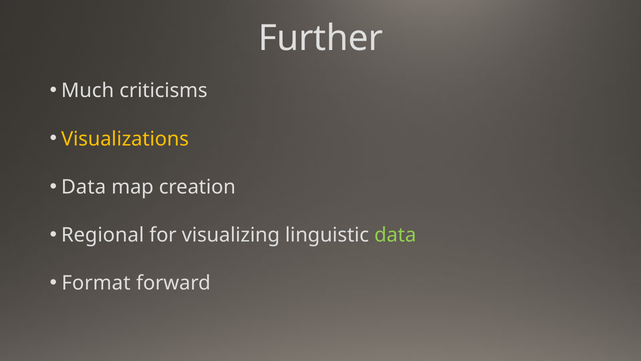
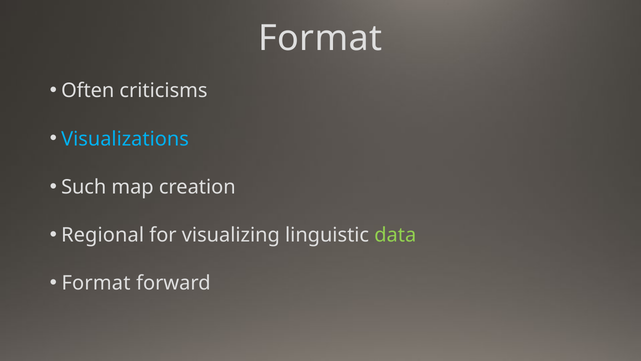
Further: Further -> Format (320, 38)
Much: Much -> Often (88, 91)
Visualizations colour: yellow -> light blue (125, 139)
Data: Data -> Such (84, 187)
